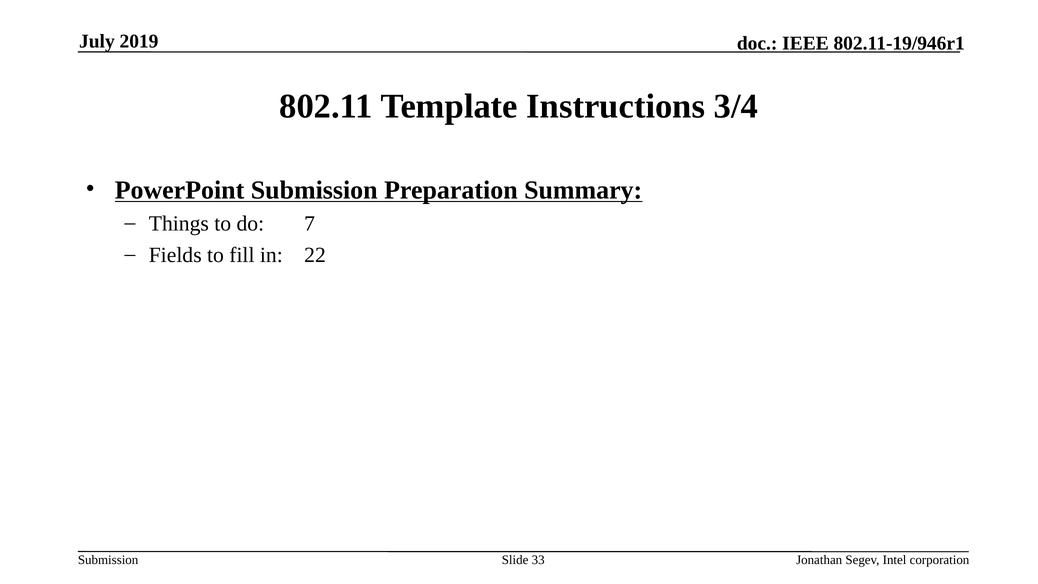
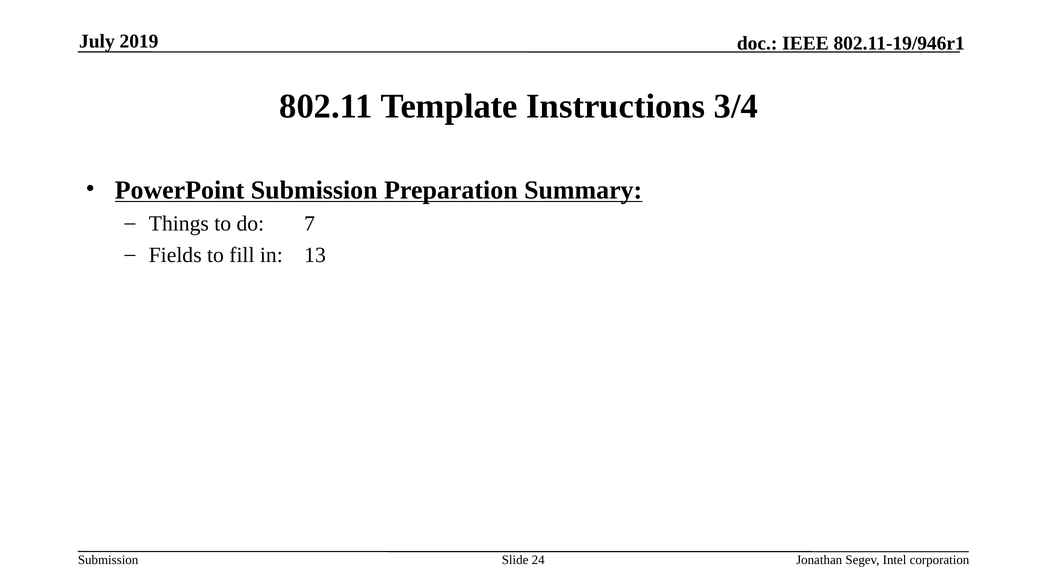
22: 22 -> 13 (315, 255)
33: 33 -> 24 (538, 560)
